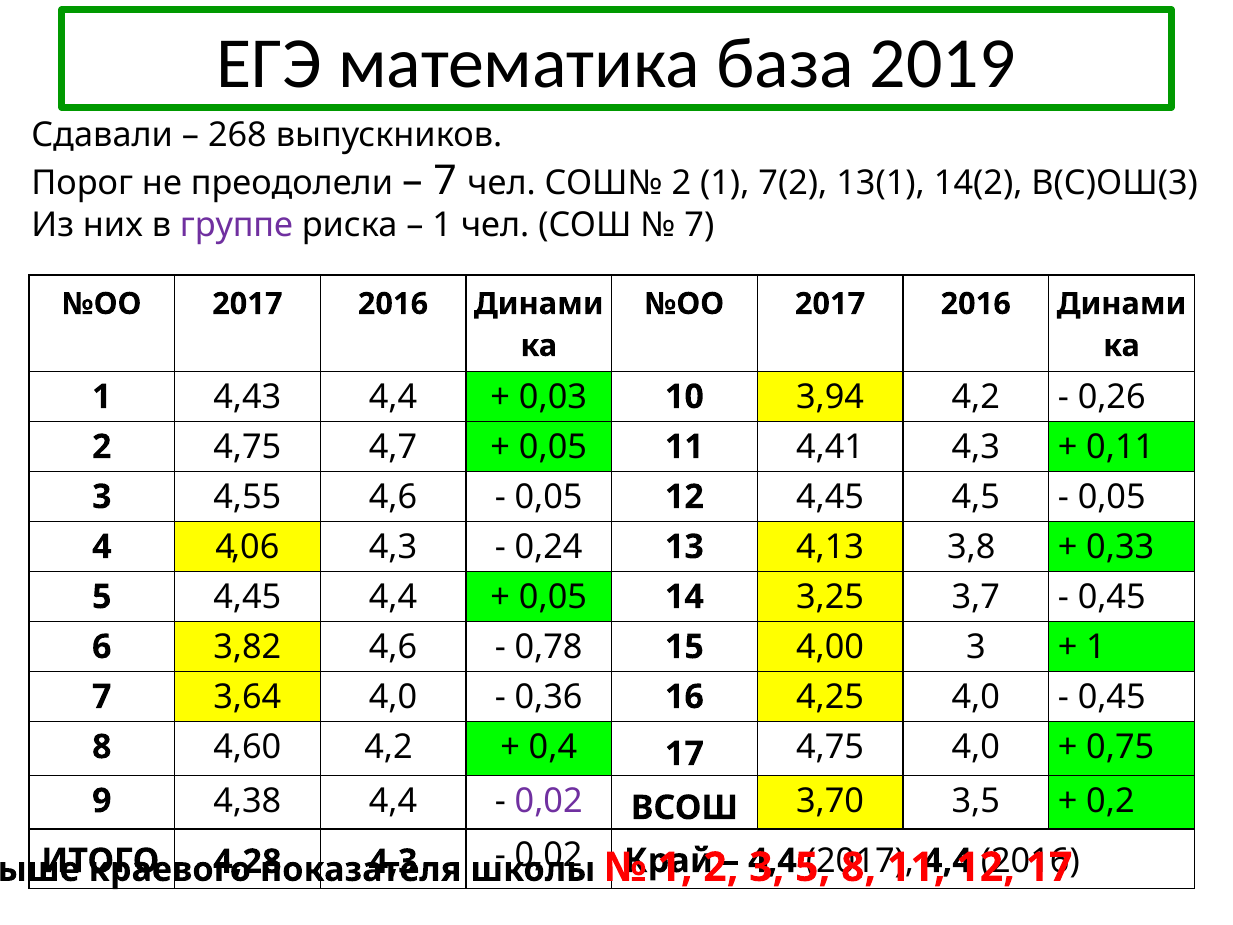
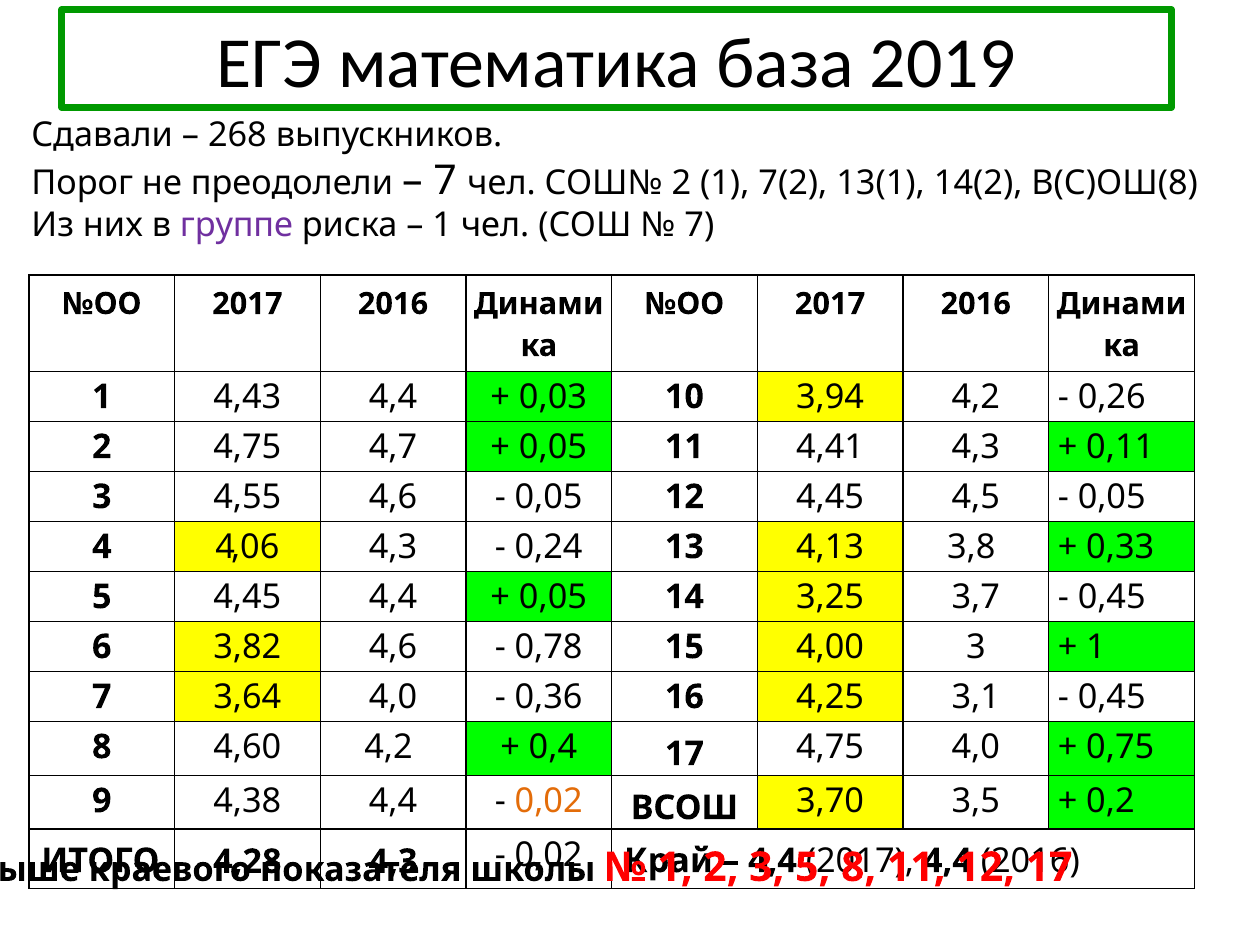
В(С)ОШ(3: В(С)ОШ(3 -> В(С)ОШ(8 (1115, 183)
4,25 4,0: 4,0 -> 3,1 (976, 697)
0,02 colour: purple -> orange (549, 801)
